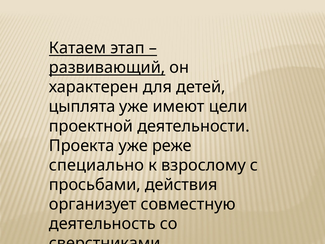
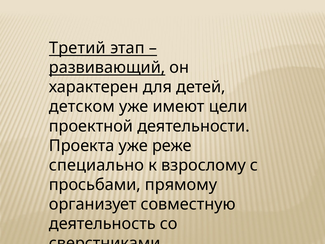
Катаем: Катаем -> Третий (77, 48)
цыплята: цыплята -> детском (82, 107)
действия: действия -> прямому (181, 185)
